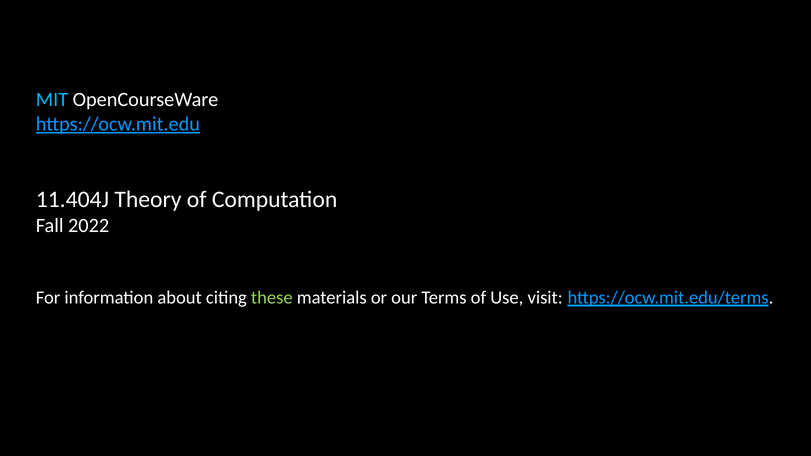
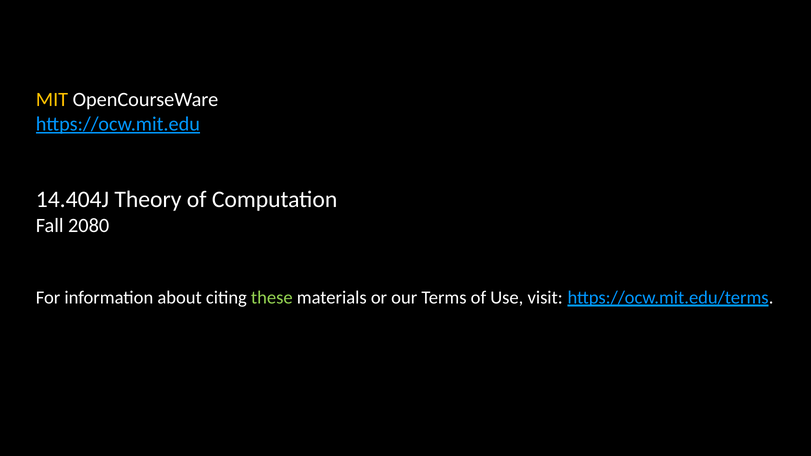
MIT colour: light blue -> yellow (52, 100)
11.404J: 11.404J -> 14.404J (72, 200)
2022: 2022 -> 2080 (89, 226)
